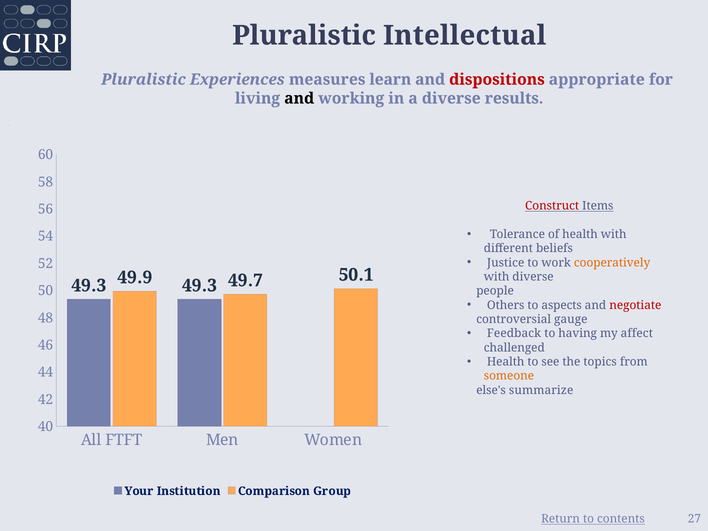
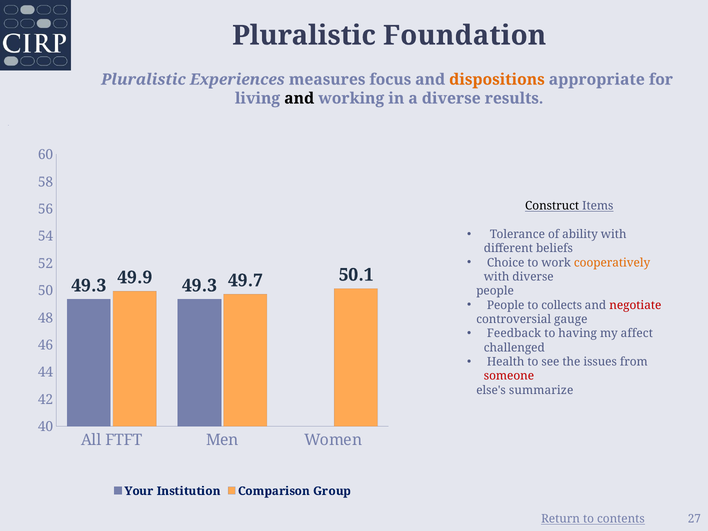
Intellectual: Intellectual -> Foundation (465, 36)
learn: learn -> focus (390, 80)
dispositions colour: red -> orange (497, 80)
Construct colour: red -> black (552, 206)
of health: health -> ability (580, 234)
Justice: Justice -> Choice (506, 263)
Others: Others -> People (506, 305)
aspects: aspects -> collects (562, 305)
topics: topics -> issues (600, 362)
someone colour: orange -> red (509, 376)
